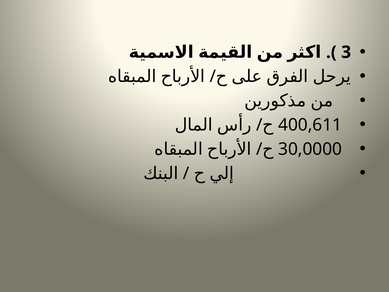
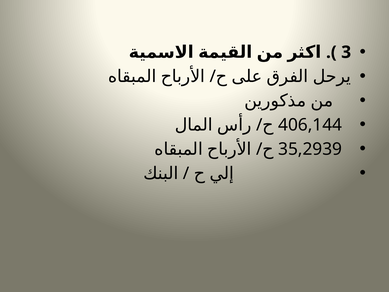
400,611: 400,611 -> 406,144 (310, 125)
30,0000: 30,0000 -> 35,2939 (310, 149)
